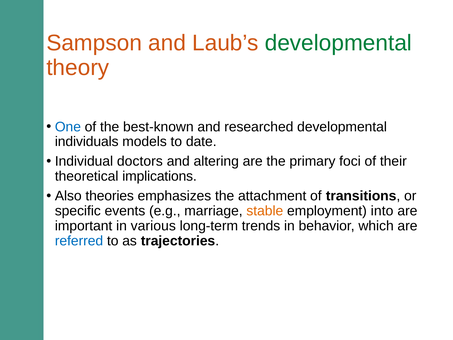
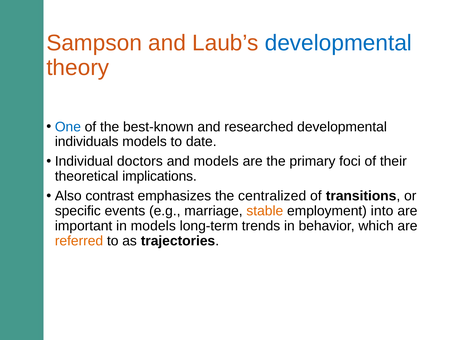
developmental colour: green -> blue (338, 43)
and altering: altering -> models (216, 161)
theories: theories -> contrast (110, 196)
attachment: attachment -> centralized (272, 196)
in various: various -> models (153, 226)
referred colour: blue -> orange (79, 241)
